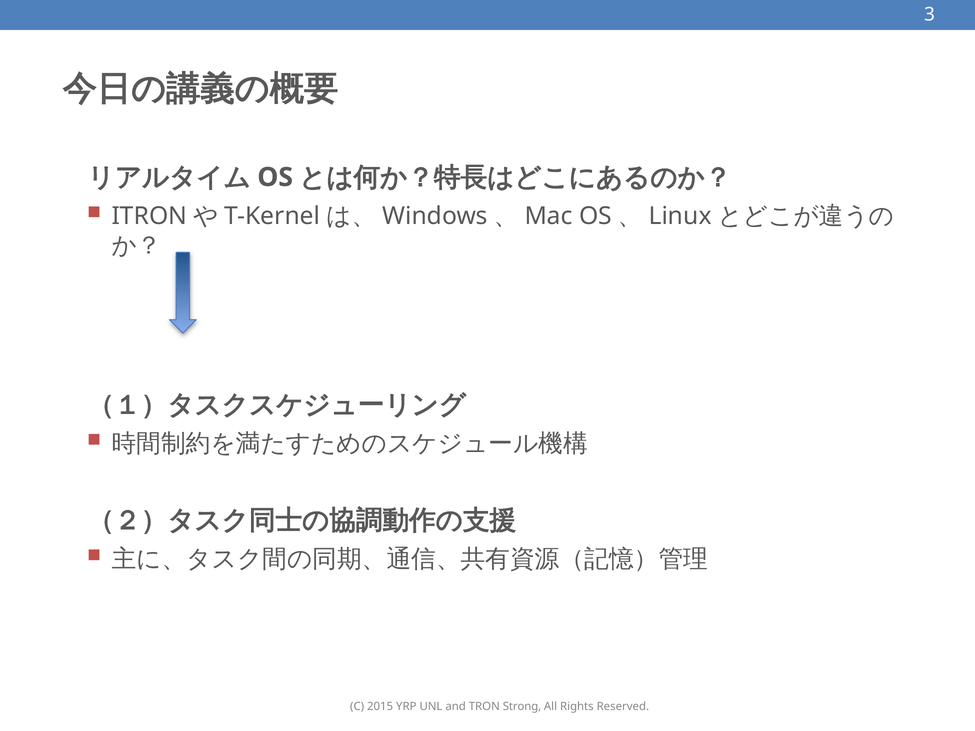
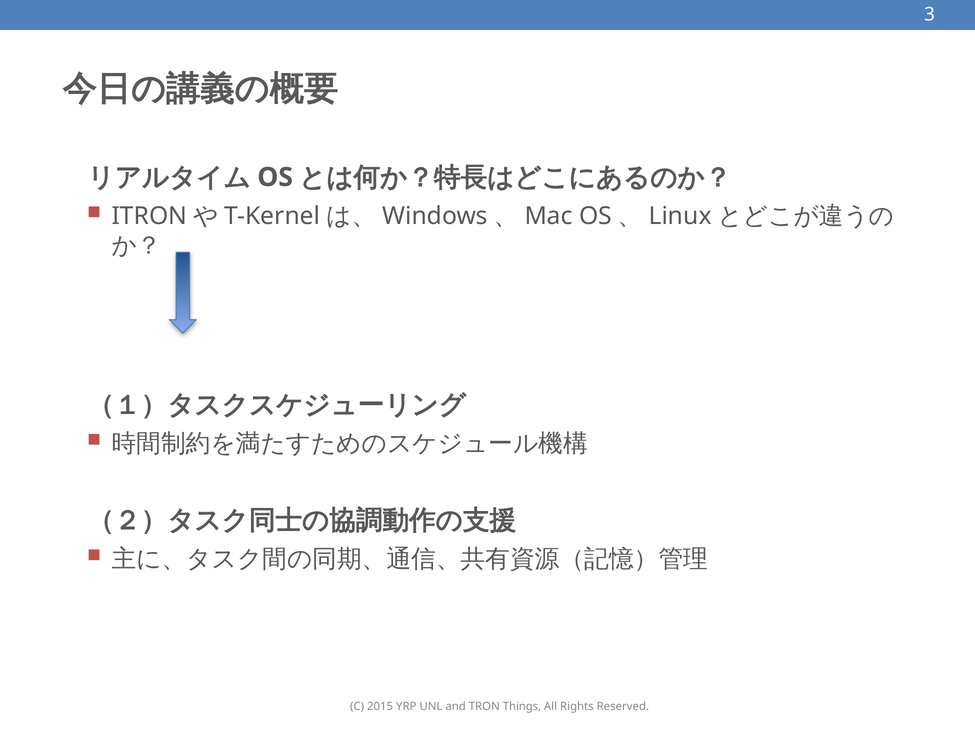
Strong: Strong -> Things (522, 707)
